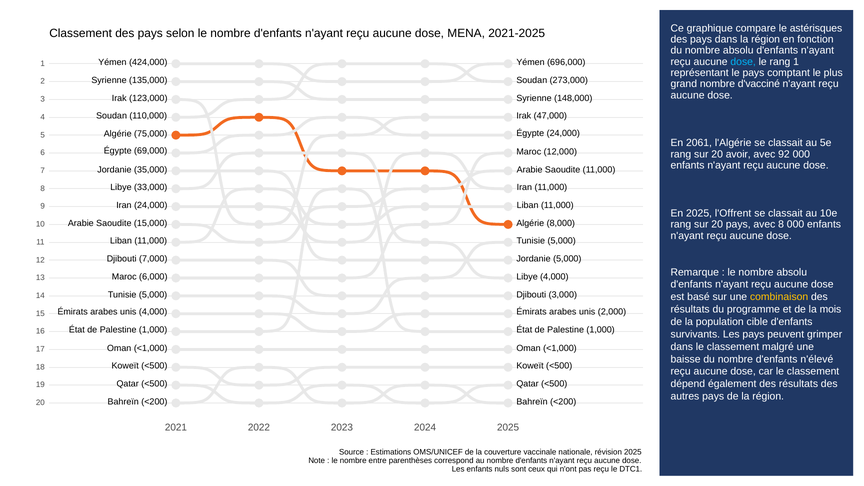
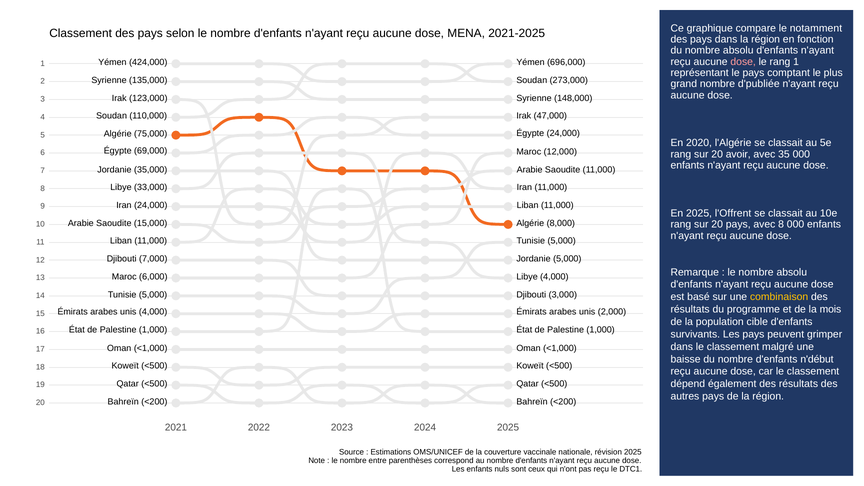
astérisques: astérisques -> notamment (816, 28)
dose colour: light blue -> pink (743, 62)
d'vacciné: d'vacciné -> d'publiée (759, 84)
2061: 2061 -> 2020 (699, 143)
92: 92 -> 35 (784, 154)
n'élevé: n'élevé -> n'début (817, 359)
